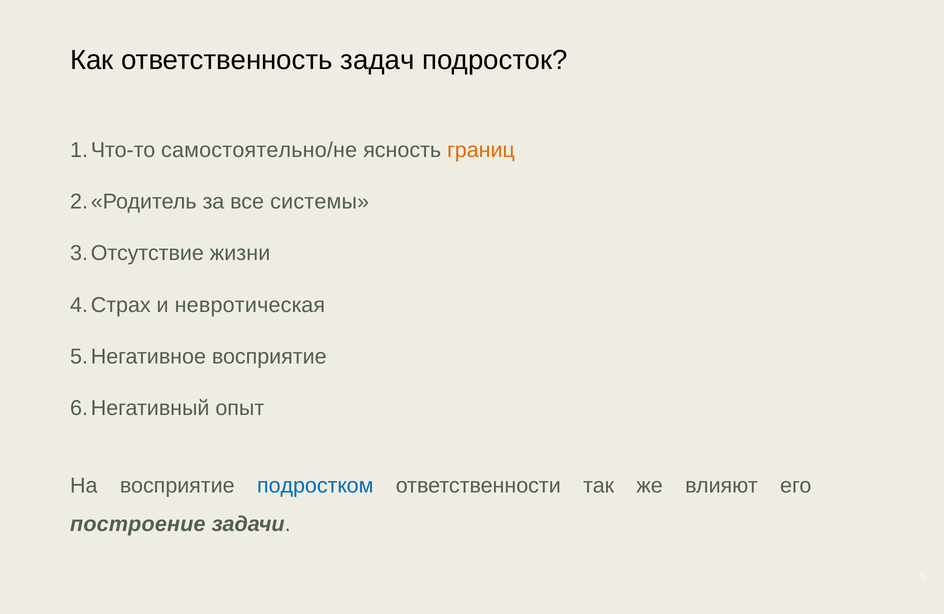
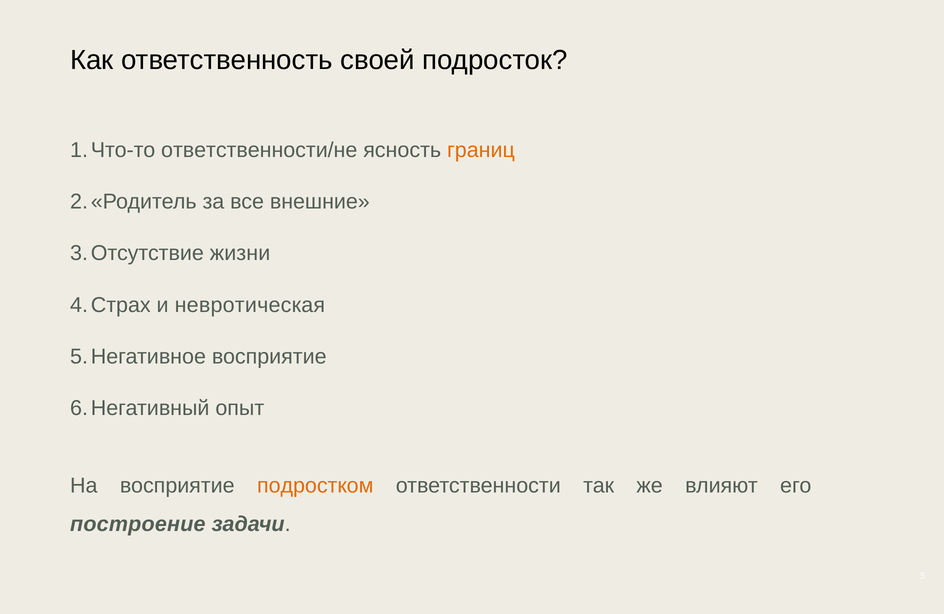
задач: задач -> своей (378, 60)
самостоятельно/не: самостоятельно/не -> ответственности/не (259, 150)
системы: системы -> внешние (320, 202)
подростком colour: blue -> orange (315, 486)
